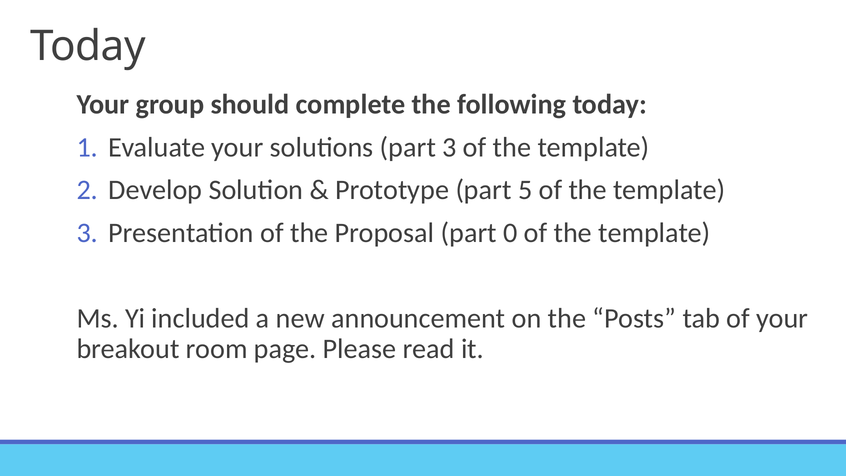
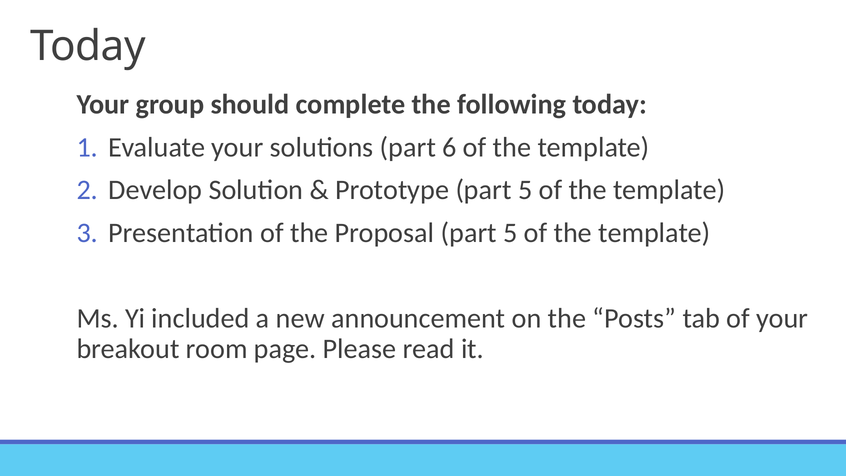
part 3: 3 -> 6 (449, 147)
Proposal part 0: 0 -> 5 (510, 233)
